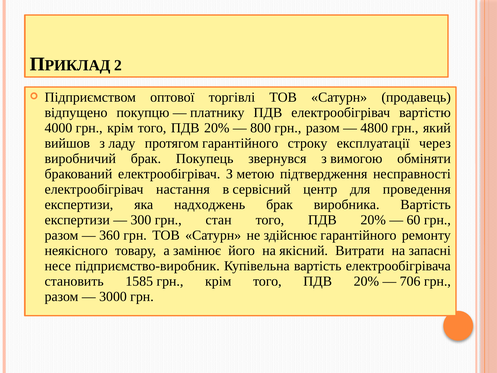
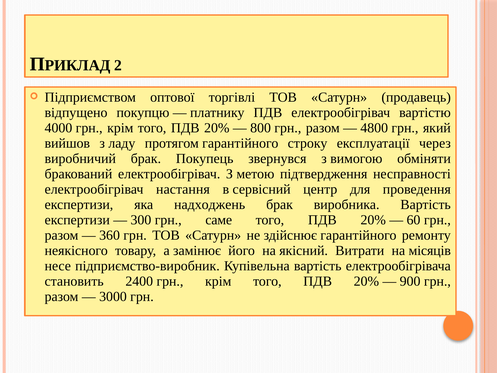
стан: стан -> саме (219, 220)
запасні: запасні -> місяців (430, 250)
1585: 1585 -> 2400 (139, 281)
706: 706 -> 900 (410, 281)
